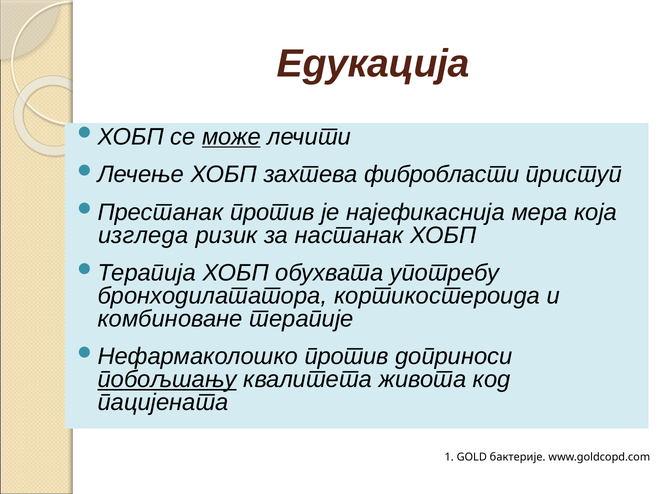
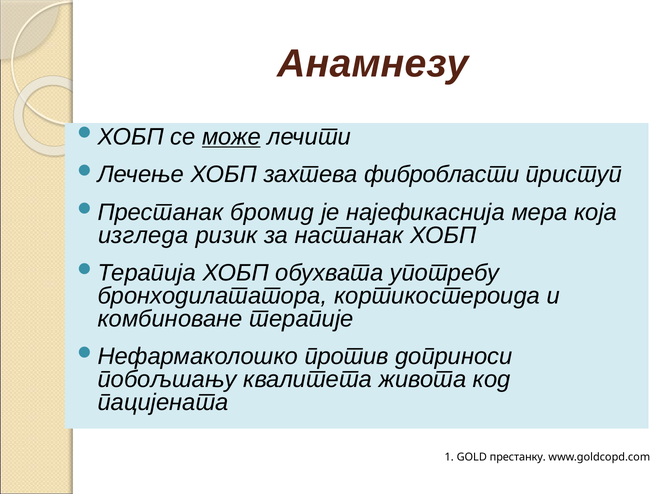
Едукација: Едукација -> Анамнезу (373, 64)
против: против -> бромид (272, 212)
побољшању underline: present -> none (167, 379)
бактерије: бактерије -> престанку (518, 457)
